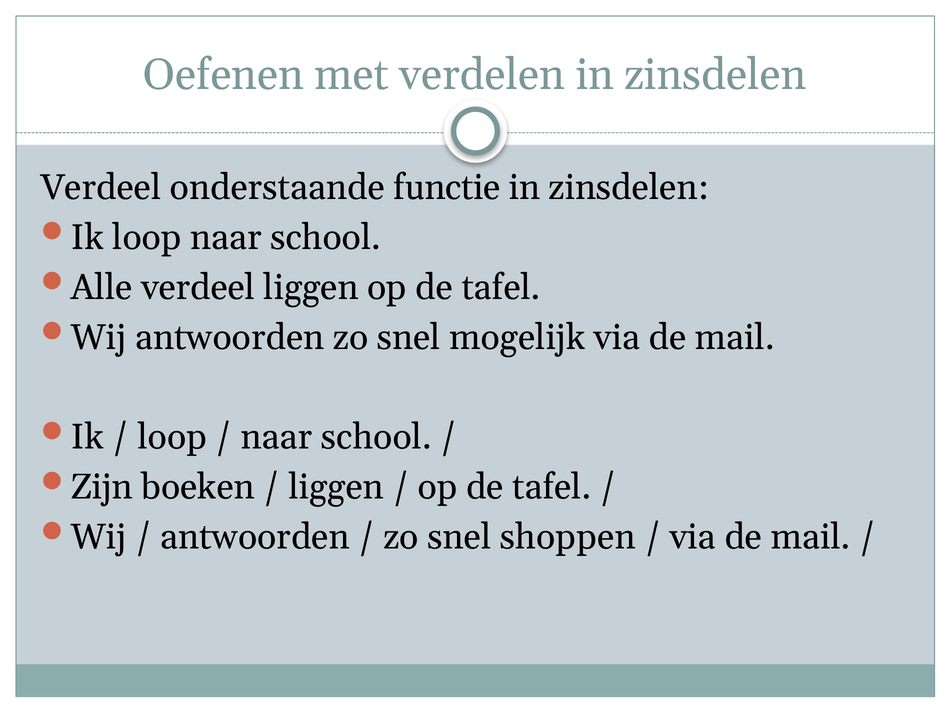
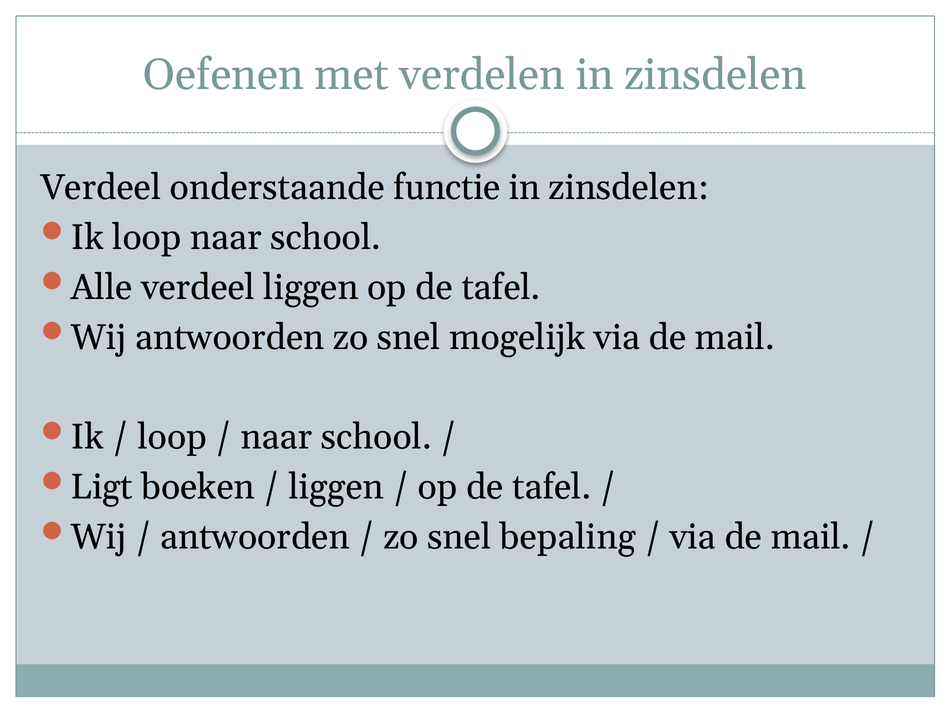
Zijn: Zijn -> Ligt (102, 487)
shoppen: shoppen -> bepaling (568, 537)
